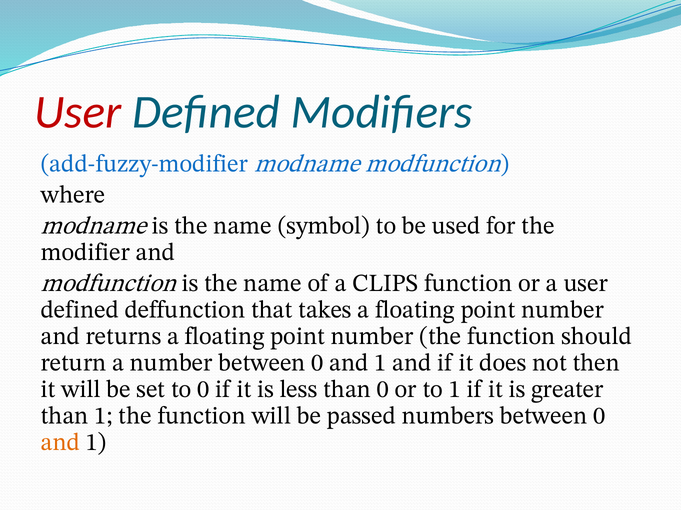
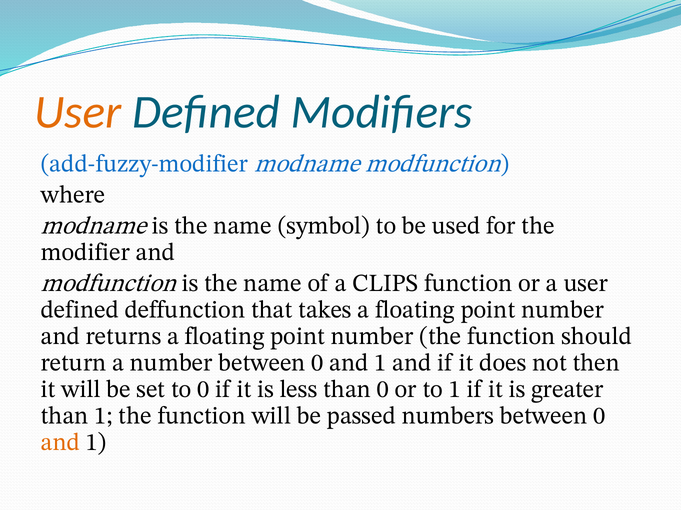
User colour: red -> orange (78, 112)
